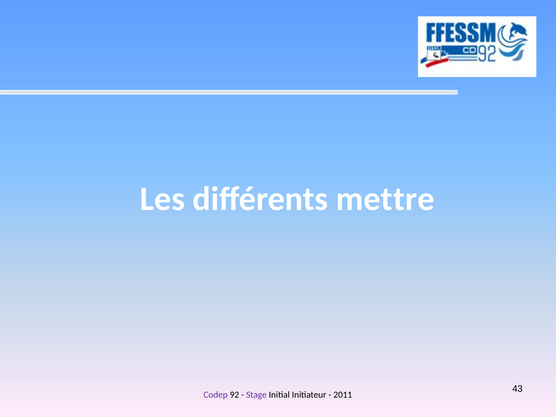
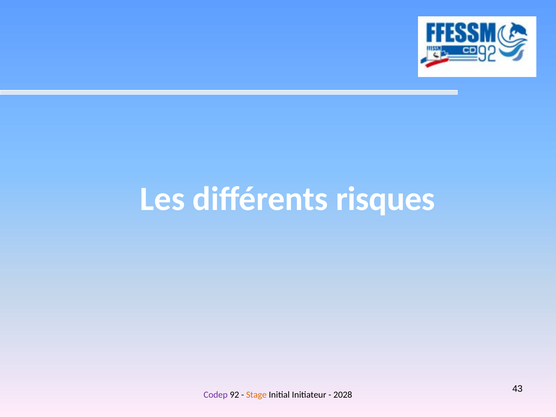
mettre: mettre -> risques (385, 199)
Stage colour: purple -> orange (256, 395)
2011: 2011 -> 2028 (343, 395)
